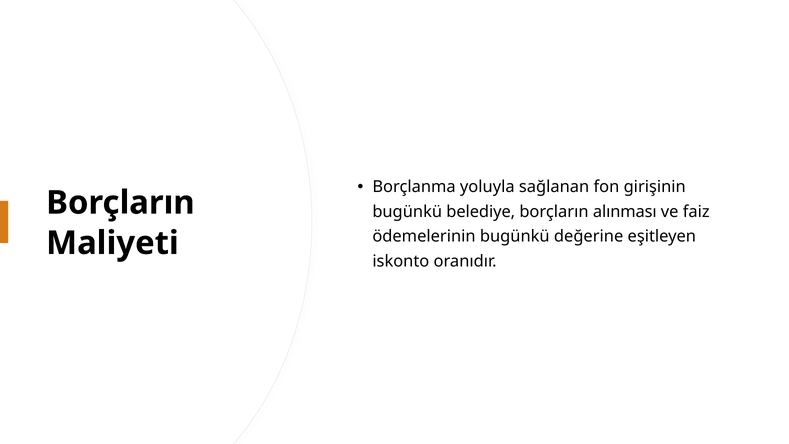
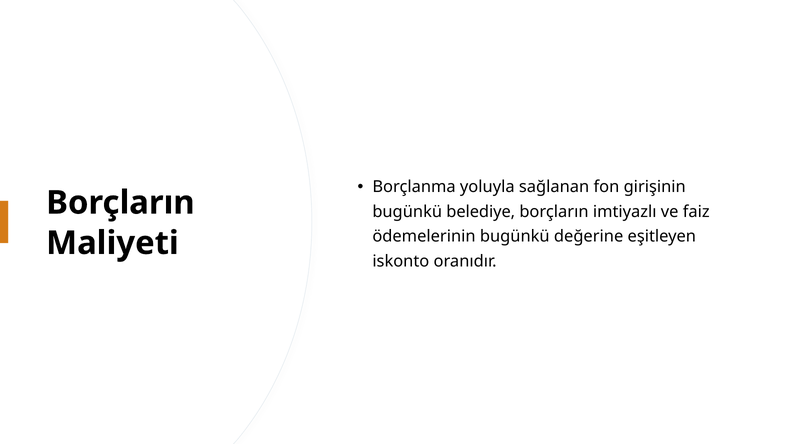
alınması: alınması -> imtiyazlı (625, 212)
